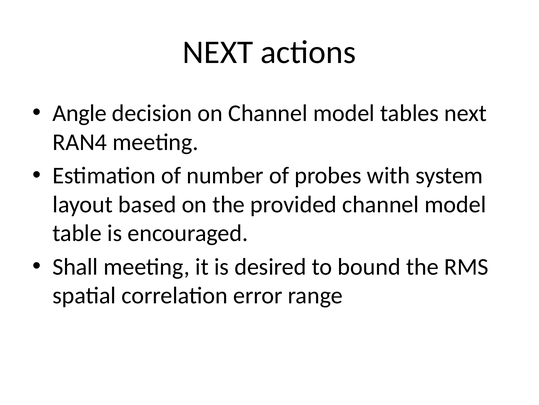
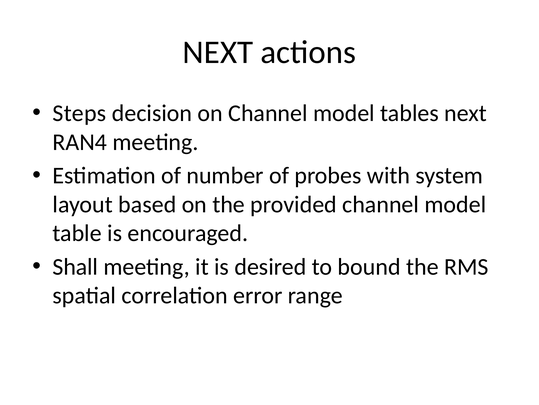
Angle: Angle -> Steps (79, 113)
